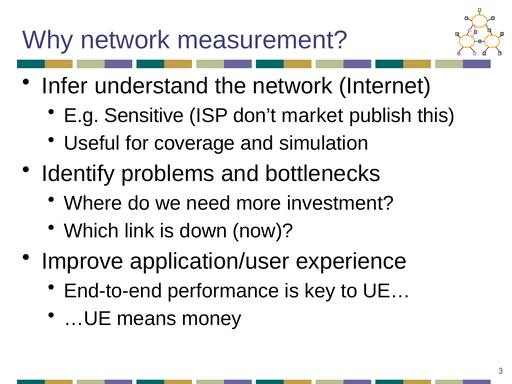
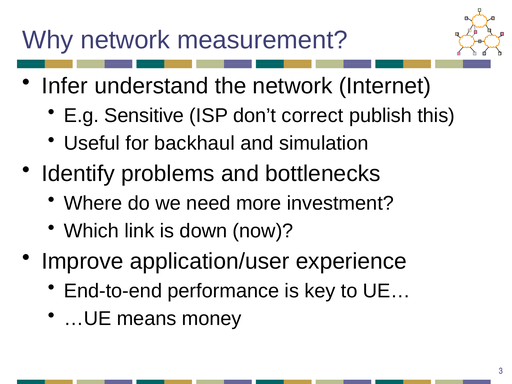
market: market -> correct (312, 115)
coverage: coverage -> backhaul (195, 143)
